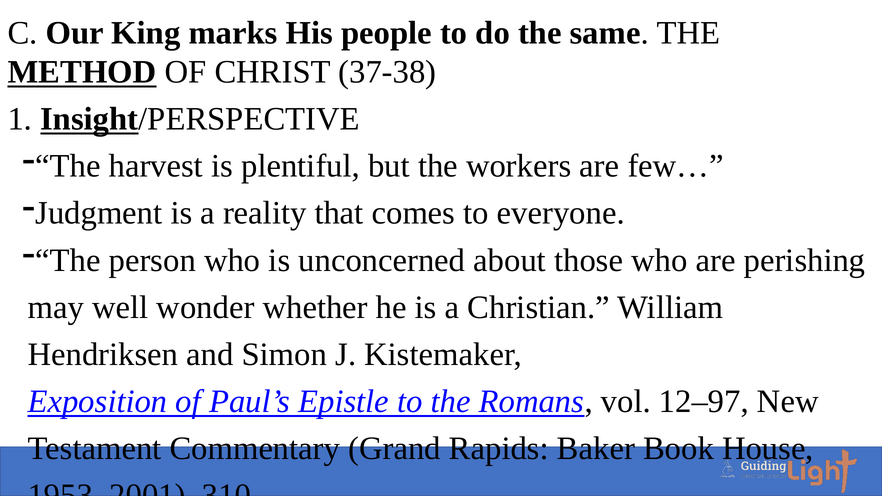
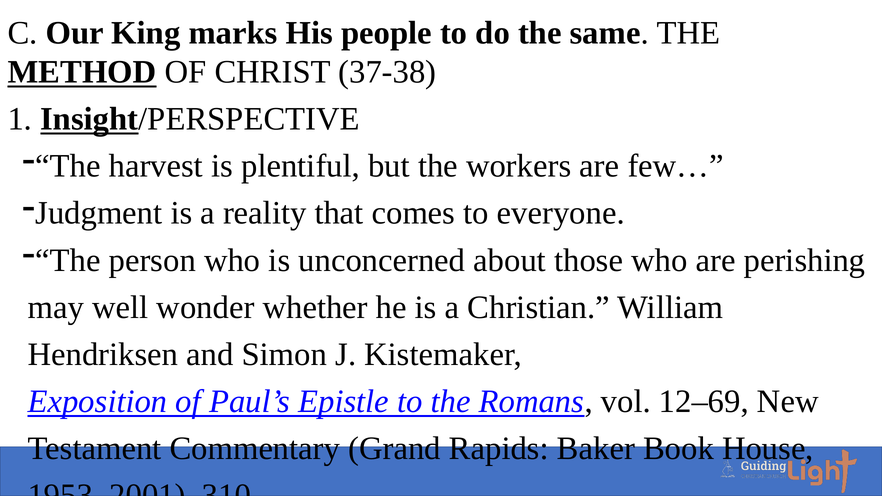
12–97: 12–97 -> 12–69 (704, 402)
